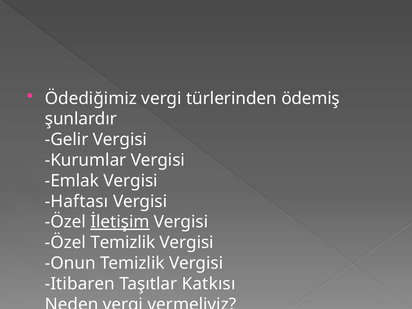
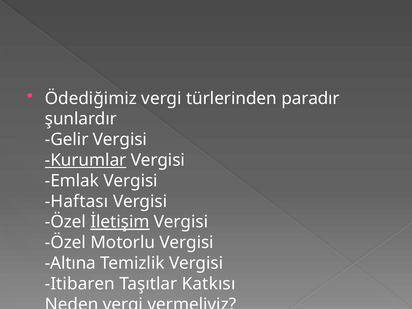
ödemiş: ödemiş -> paradır (311, 98)
Kurumlar underline: none -> present (86, 160)
Özel Temizlik: Temizlik -> Motorlu (123, 243)
Onun: Onun -> Altına (70, 263)
